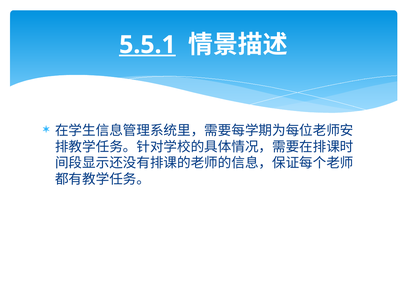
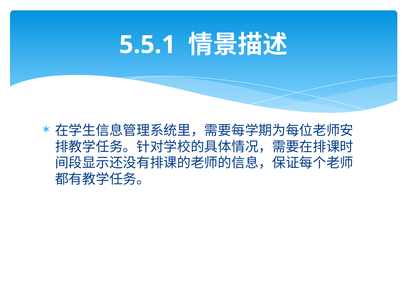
5.5.1 underline: present -> none (147, 45)
